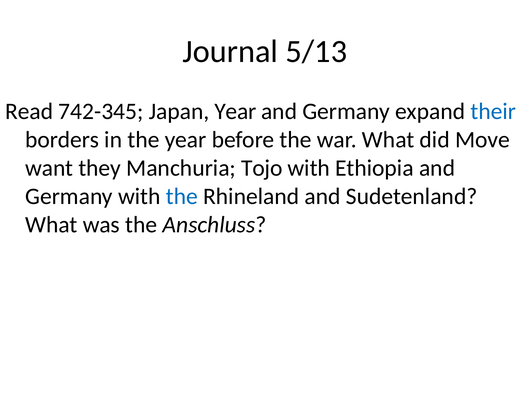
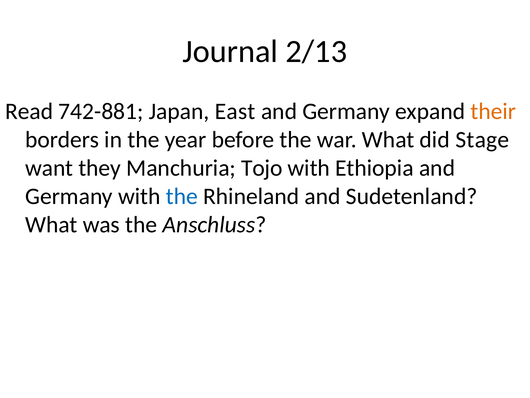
5/13: 5/13 -> 2/13 (316, 51)
742-345: 742-345 -> 742-881 (101, 111)
Japan Year: Year -> East (235, 111)
their colour: blue -> orange (493, 111)
Move: Move -> Stage (482, 139)
